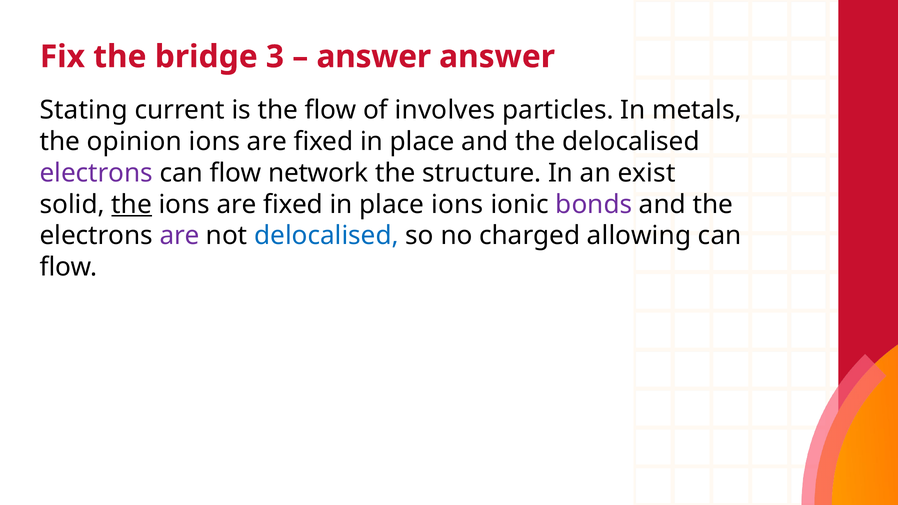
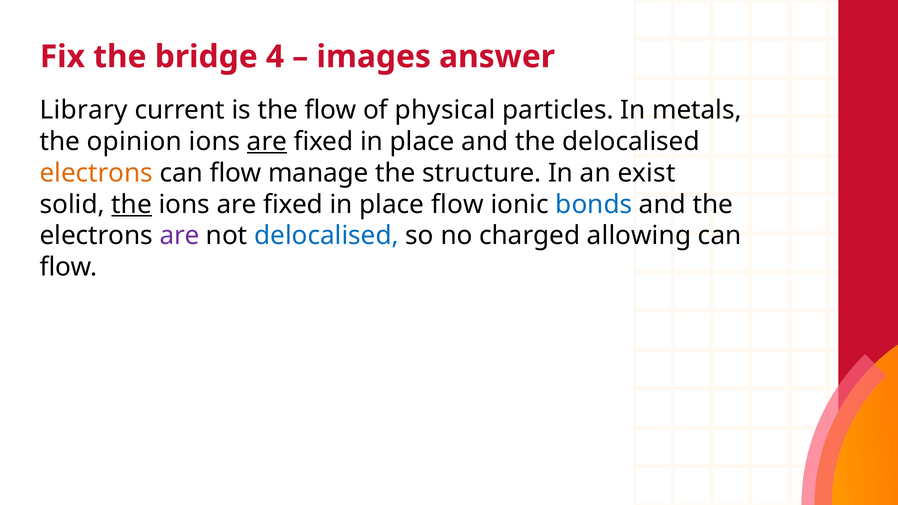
3: 3 -> 4 (275, 57)
answer: answer -> images (374, 57)
Stating: Stating -> Library (84, 110)
involves: involves -> physical (445, 110)
are underline: none -> present (267, 142)
electrons colour: purple -> orange (96, 173)
network: network -> manage (318, 173)
place ions: ions -> flow (457, 204)
bonds colour: purple -> blue (594, 204)
